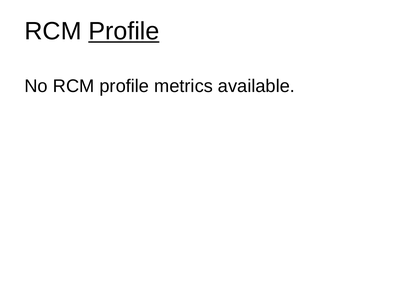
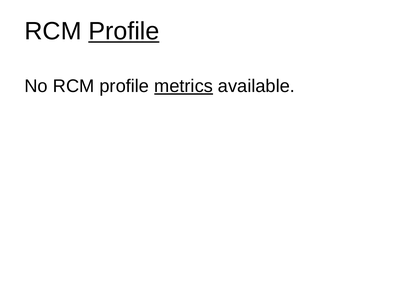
metrics underline: none -> present (184, 86)
